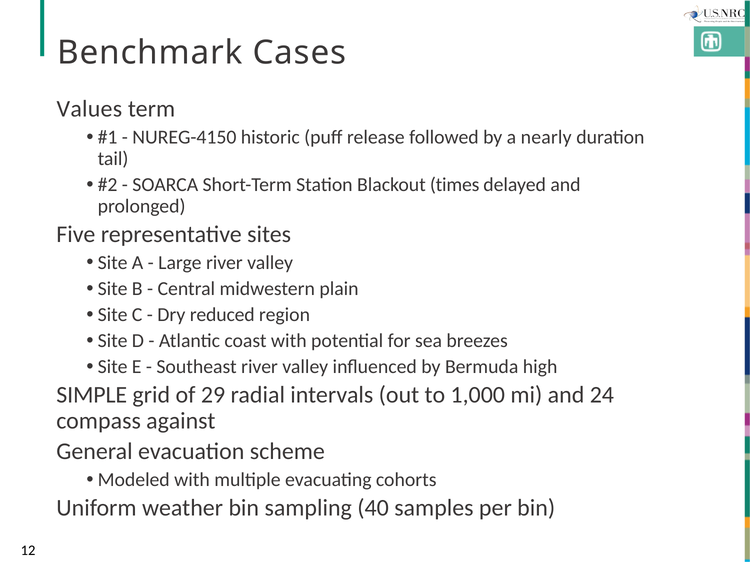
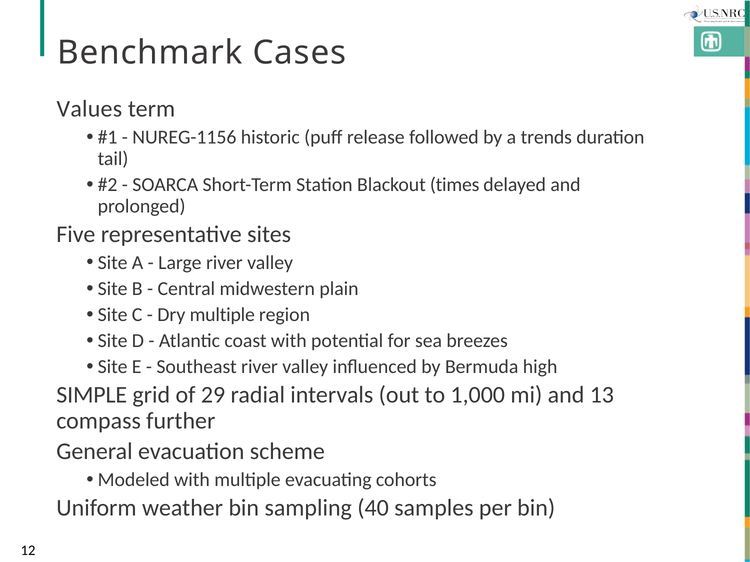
NUREG-4150: NUREG-4150 -> NUREG-1156 (184, 137)
nearly: nearly -> trends (546, 137)
Dry reduced: reduced -> multiple (222, 315)
24: 24 -> 13 (602, 395)
against: against -> further (181, 421)
